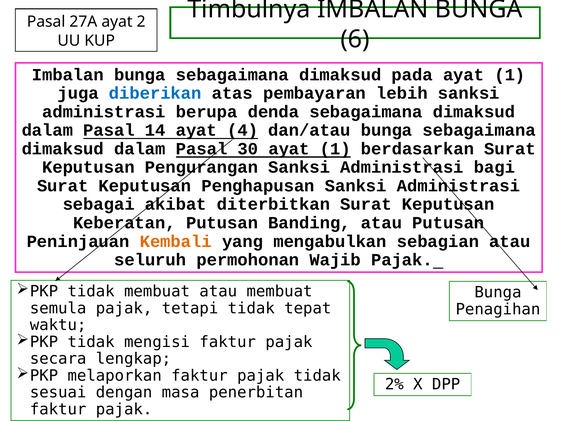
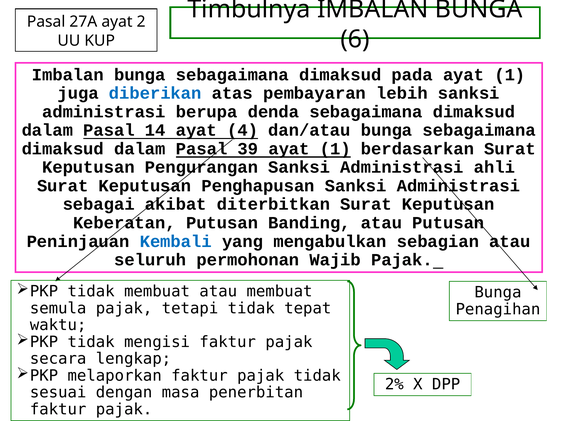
30: 30 -> 39 (248, 149)
bagi: bagi -> ahli (494, 167)
Kembali colour: orange -> blue (176, 242)
